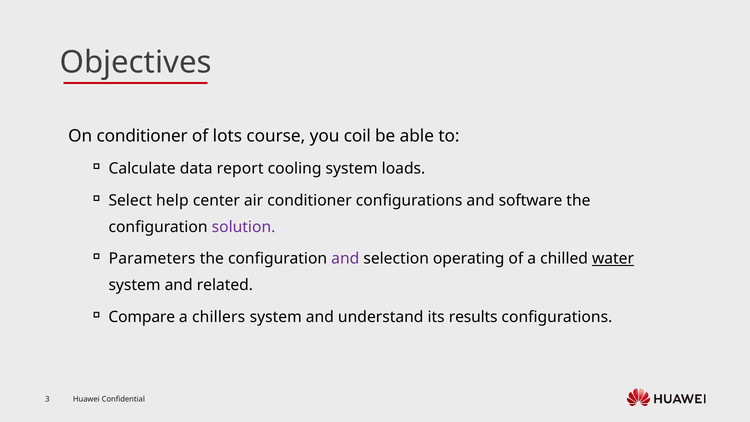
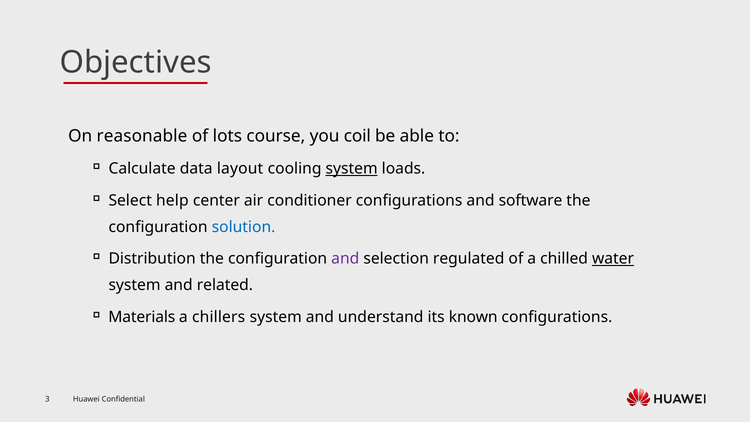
On conditioner: conditioner -> reasonable (142, 136)
report: report -> layout (240, 169)
system underline: none -> present (352, 169)
solution colour: purple -> blue (244, 227)
Parameters: Parameters -> Distribution (152, 259)
operating: operating -> regulated (469, 259)
Compare: Compare -> Materials (142, 317)
results: results -> known (473, 317)
